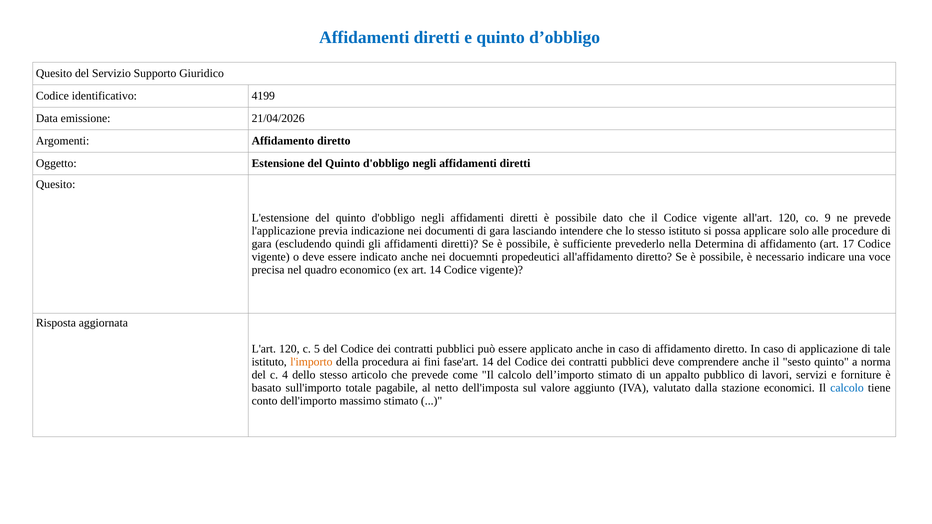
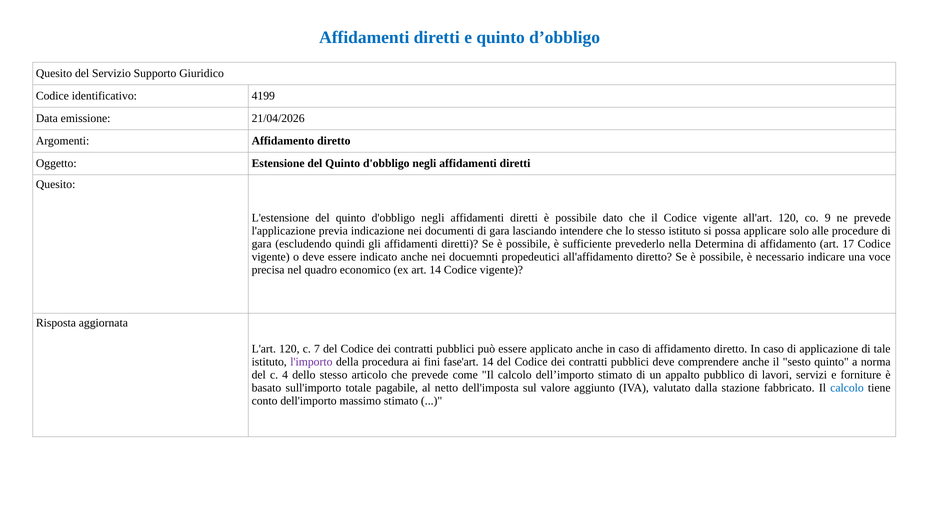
5: 5 -> 7 (317, 349)
l'importo colour: orange -> purple (311, 362)
economici: economici -> fabbricato (789, 388)
